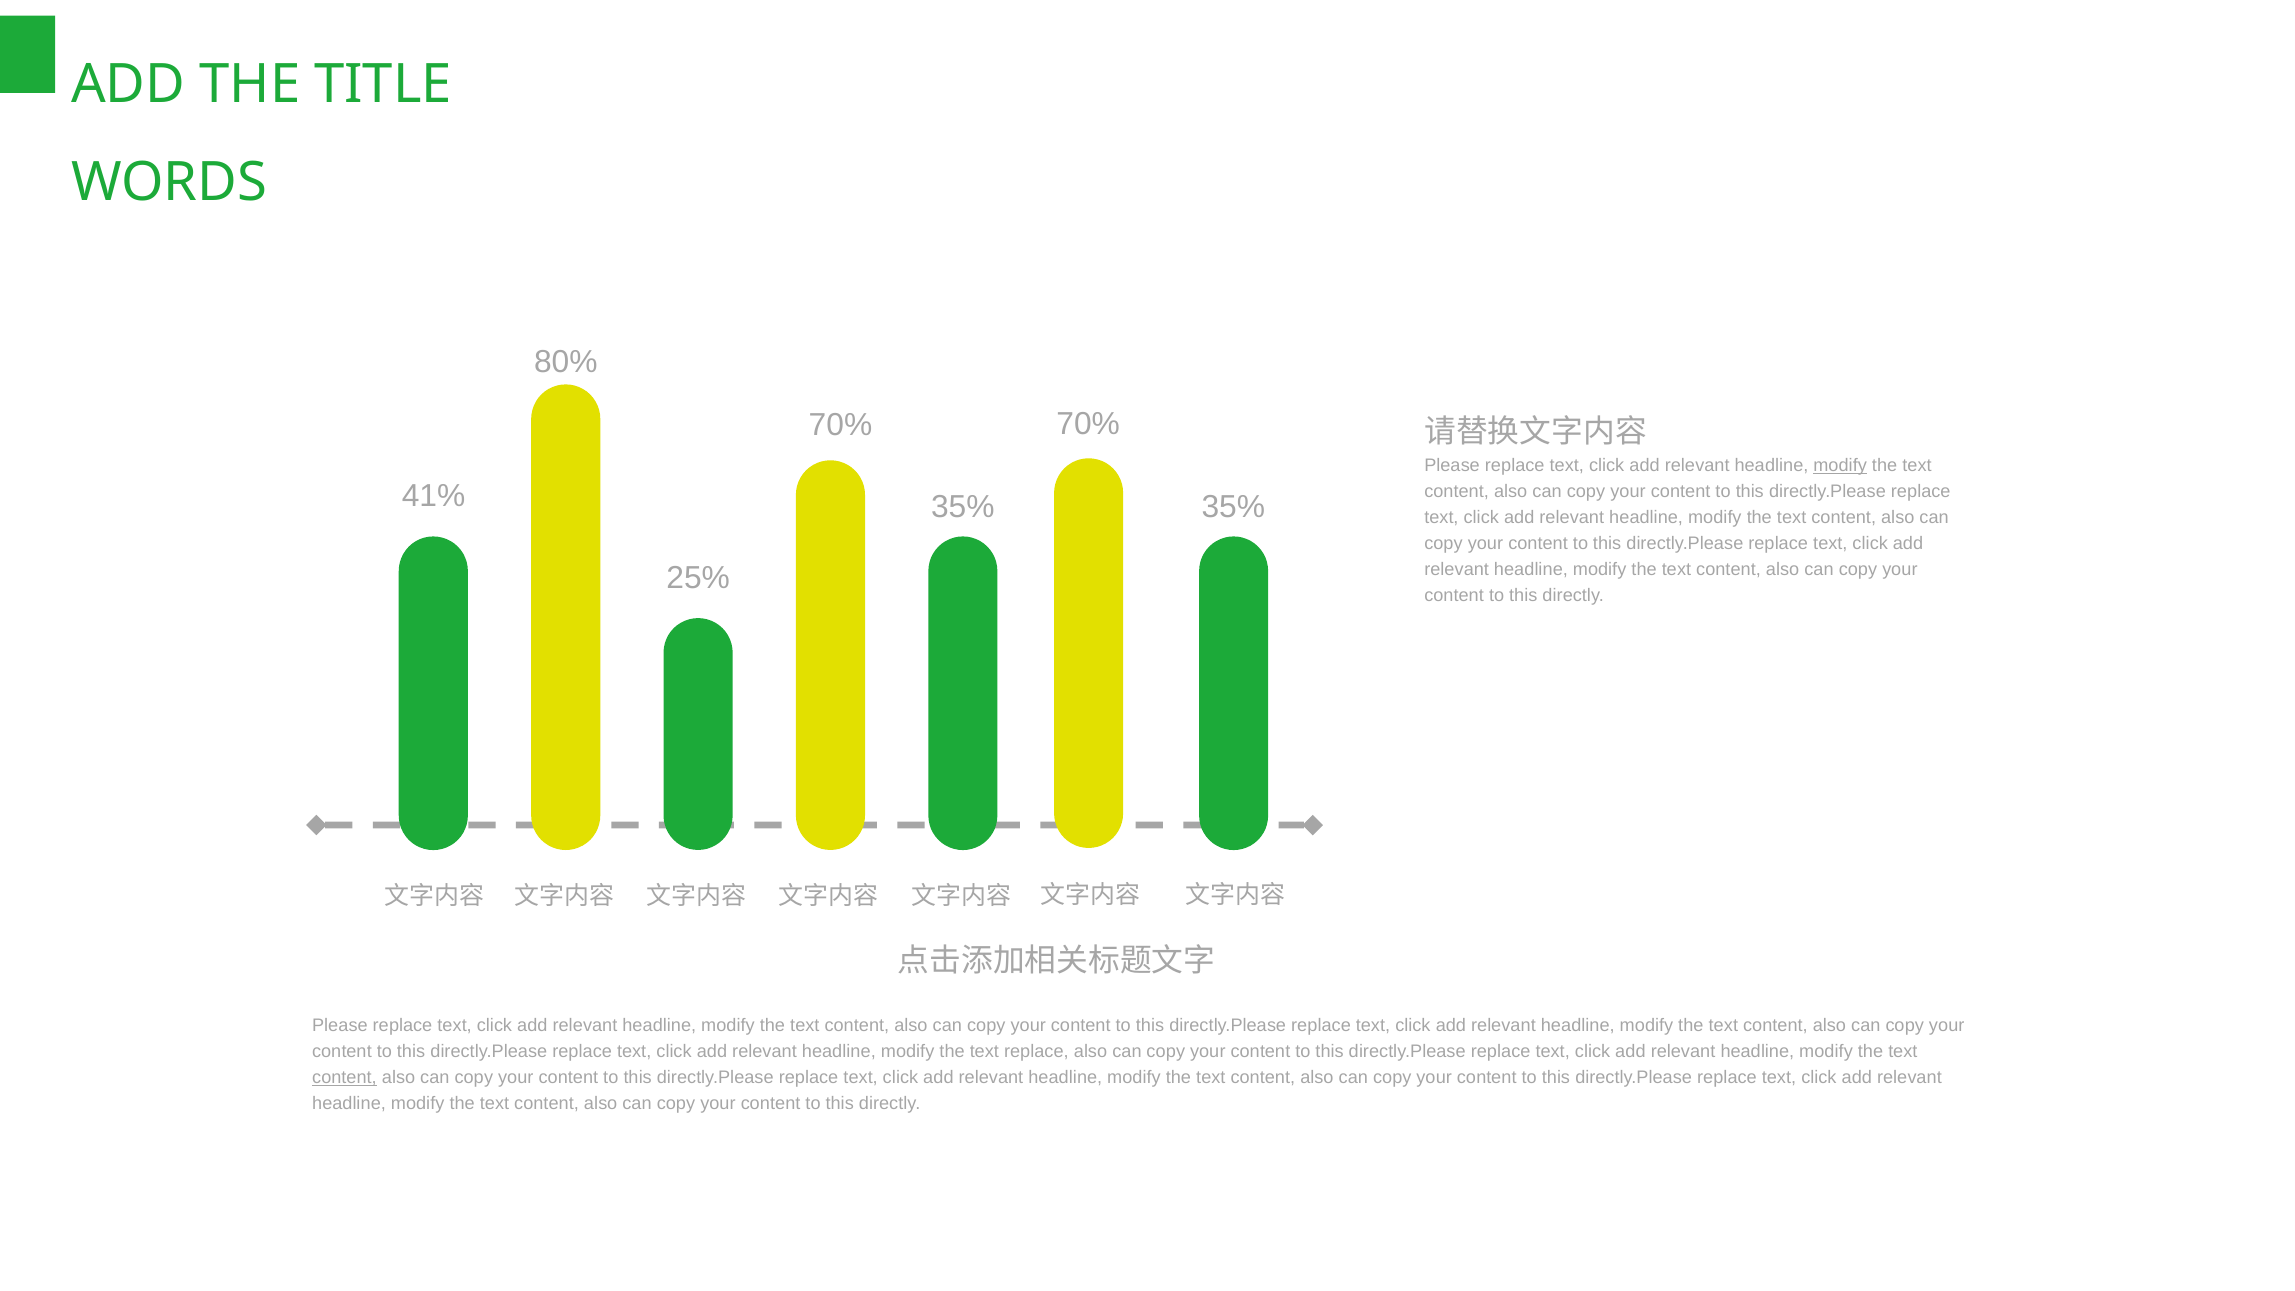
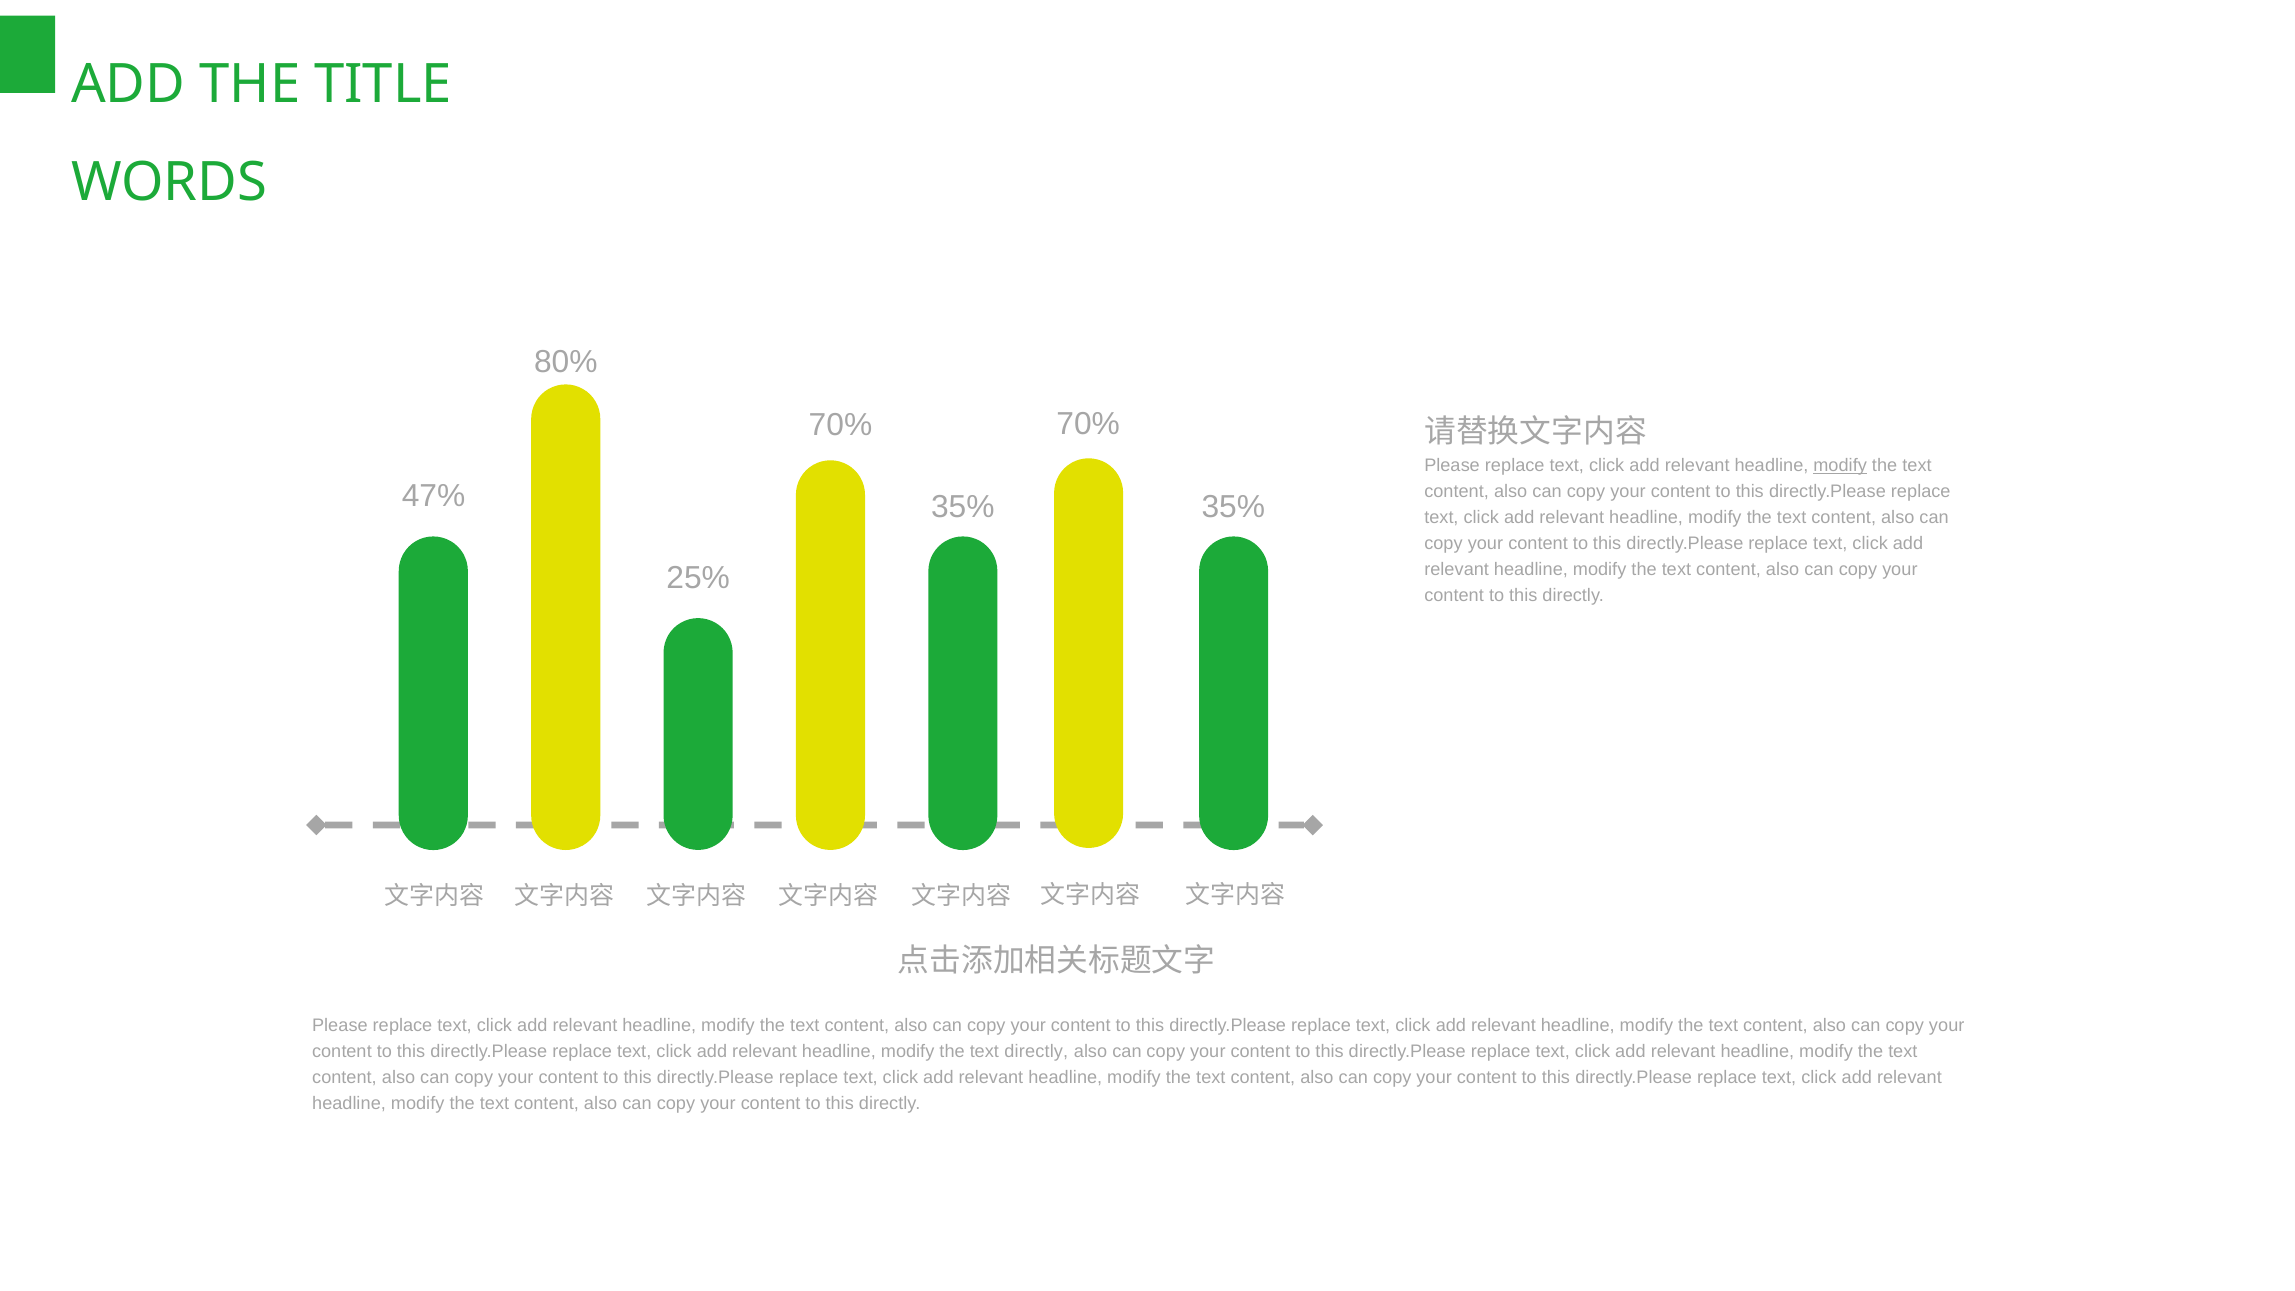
41%: 41% -> 47% (434, 496)
text replace: replace -> directly (1036, 1052)
content underline: present -> none (344, 1078)
